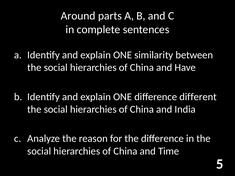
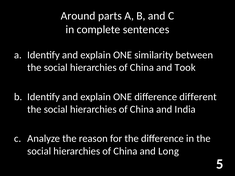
Have: Have -> Took (185, 68)
Time: Time -> Long (169, 151)
